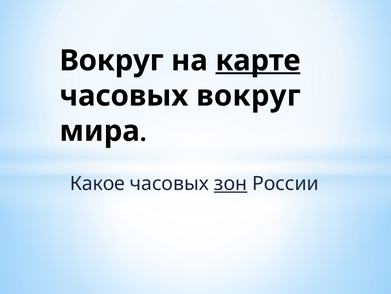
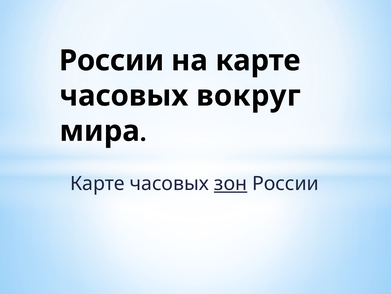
Вокруг: Вокруг -> России (112, 60)
карте underline: present -> none (258, 60)
Какое: Какое -> Карте (97, 183)
